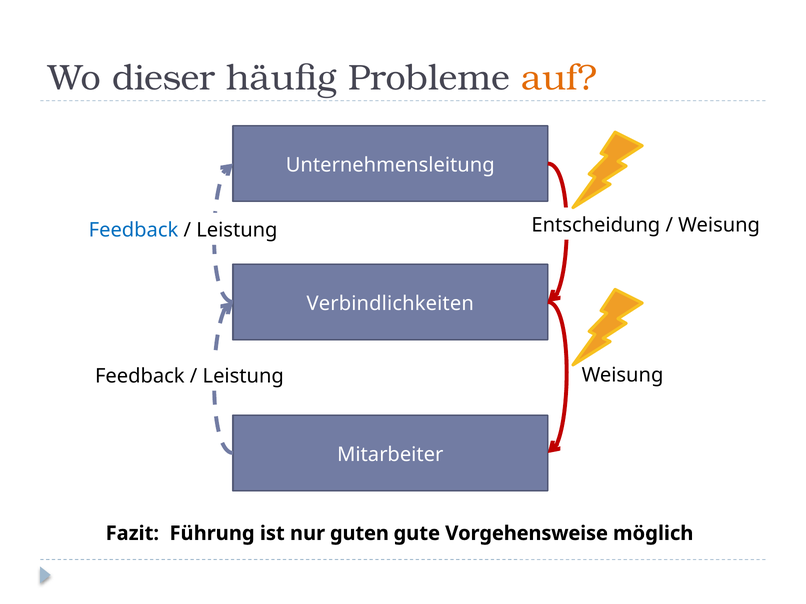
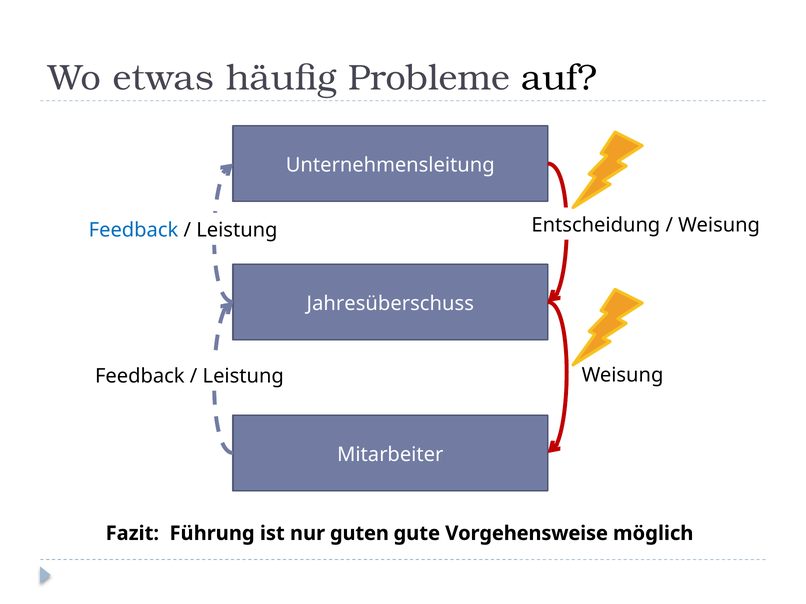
dieser: dieser -> etwas (163, 78)
auf colour: orange -> black (559, 78)
Verbindlichkeiten: Verbindlichkeiten -> Jahresüberschuss (390, 304)
